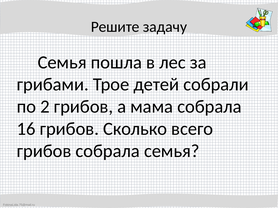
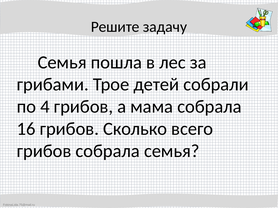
2: 2 -> 4 (45, 107)
